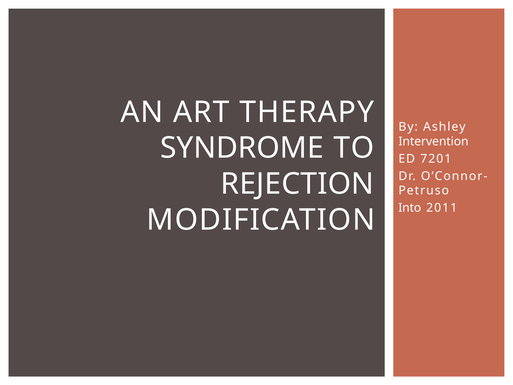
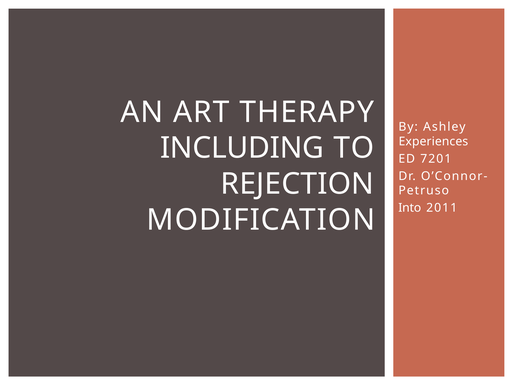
Intervention: Intervention -> Experiences (433, 141)
SYNDROME: SYNDROME -> INCLUDING (242, 148)
